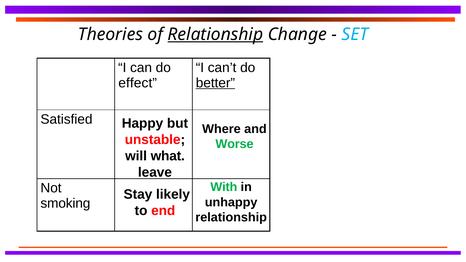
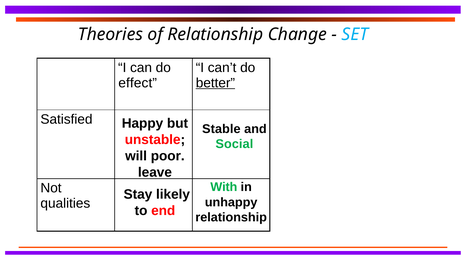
Relationship underline: present -> none (215, 34)
Where: Where -> Stable (221, 129)
Worse: Worse -> Social (234, 144)
what: what -> poor (168, 156)
smoking: smoking -> qualities (65, 203)
